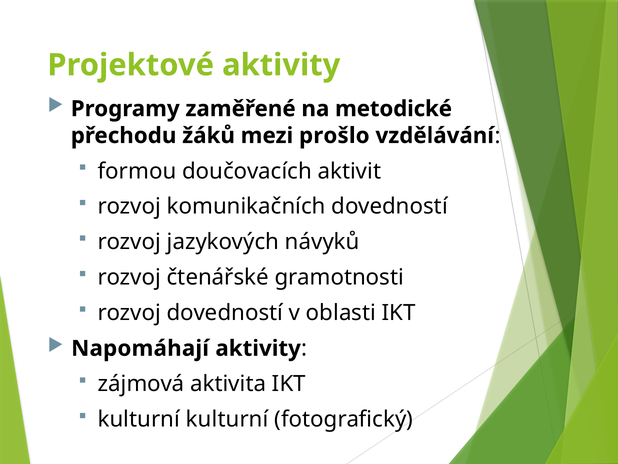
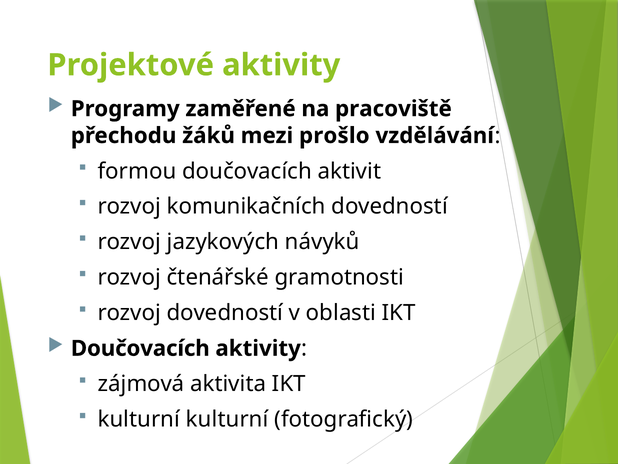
metodické: metodické -> pracoviště (393, 109)
Napomáhají: Napomáhají -> Doučovacích (140, 348)
